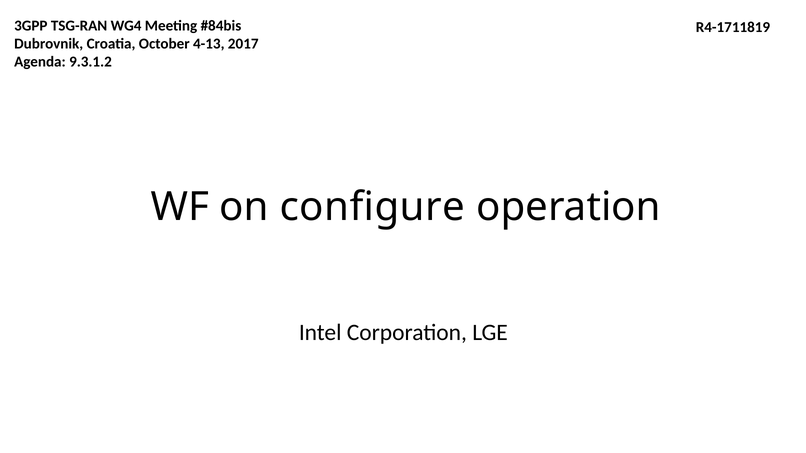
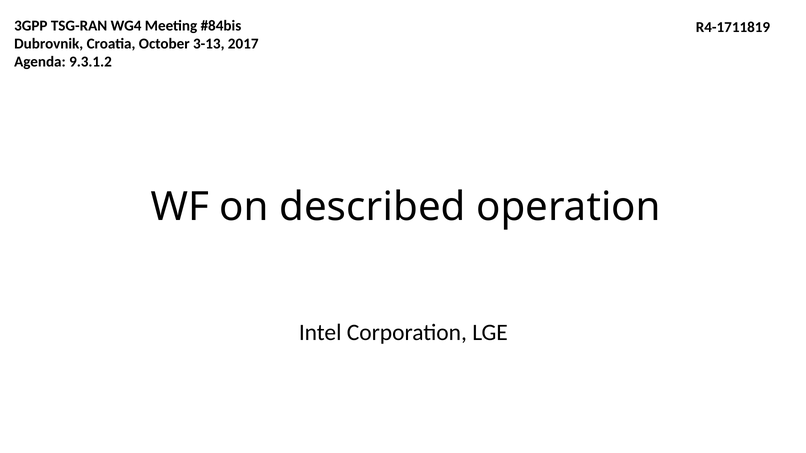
4-13: 4-13 -> 3-13 (209, 44)
configure: configure -> described (372, 207)
